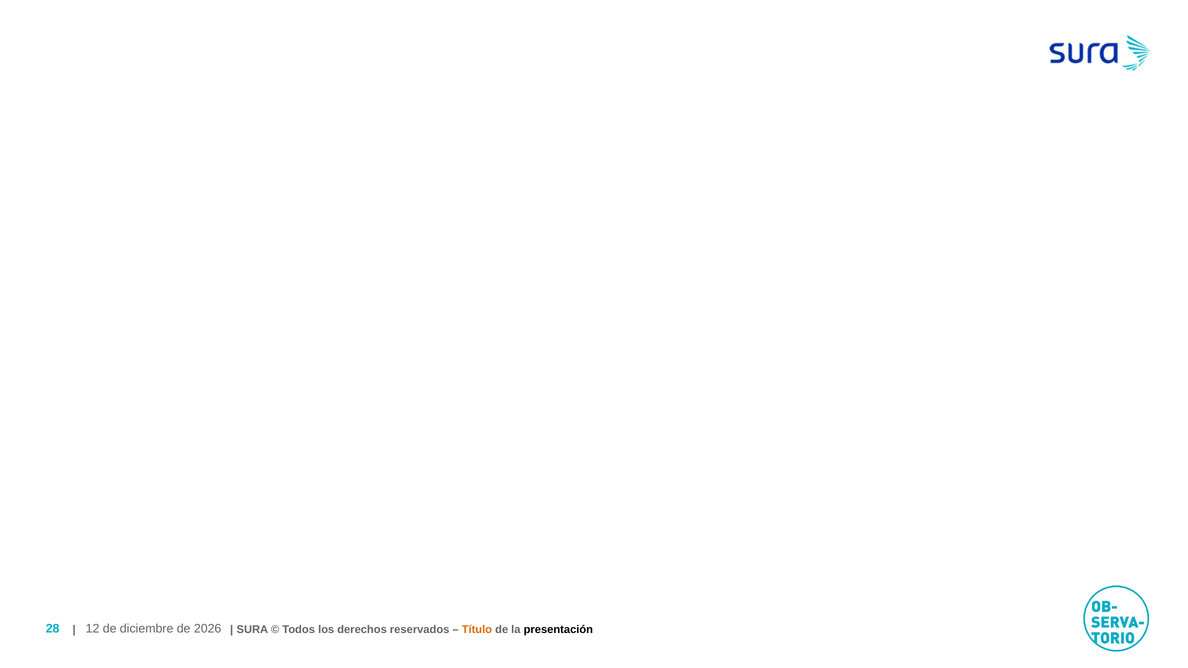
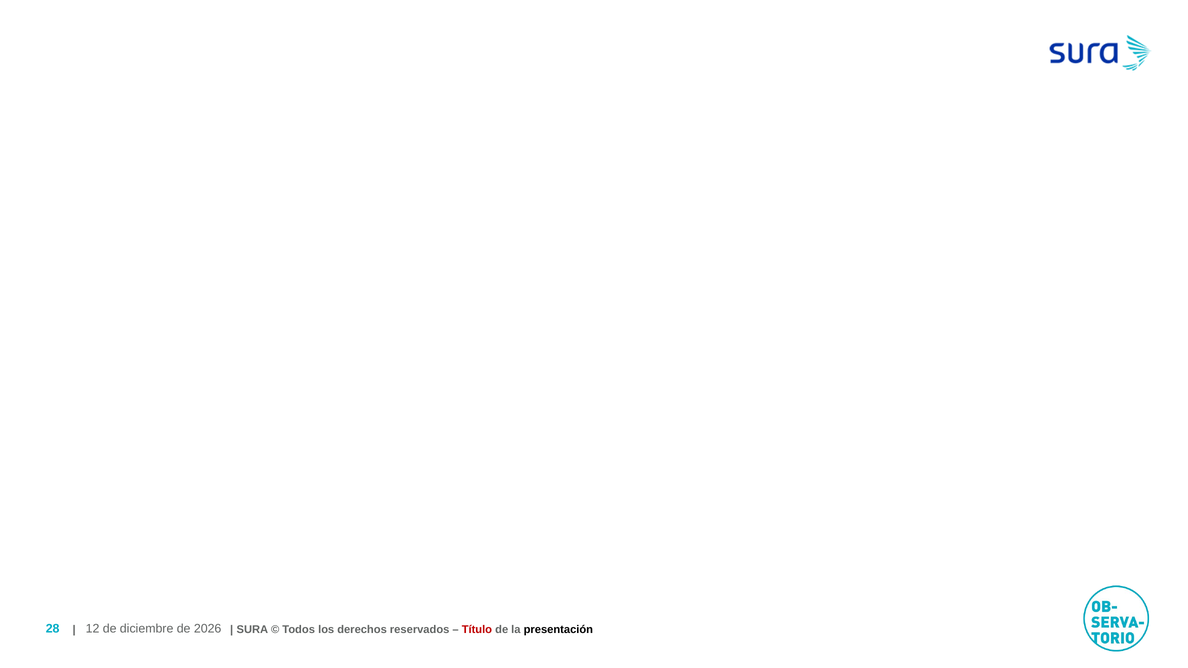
Título colour: orange -> red (477, 630)
